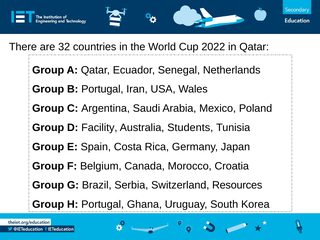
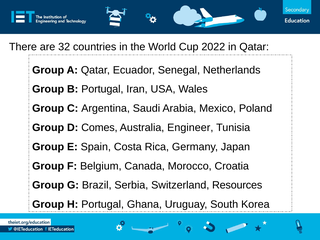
Facility: Facility -> Comes (99, 128)
Students: Students -> Engineer (190, 128)
